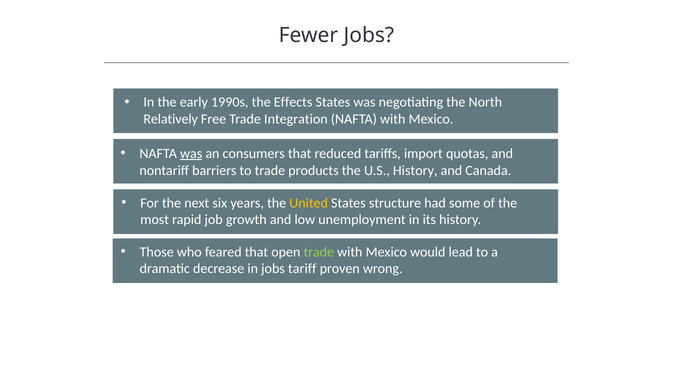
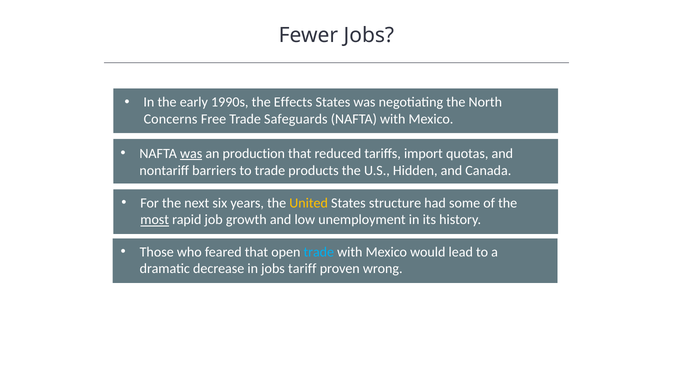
Relatively: Relatively -> Concerns (171, 119)
Integration: Integration -> Safeguards (296, 119)
consumers: consumers -> production (254, 153)
U.S History: History -> Hidden (415, 170)
most underline: none -> present (155, 220)
trade colour: light green -> light blue (319, 252)
